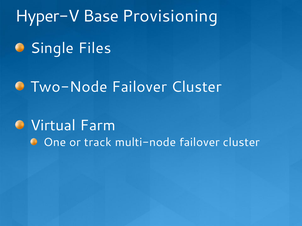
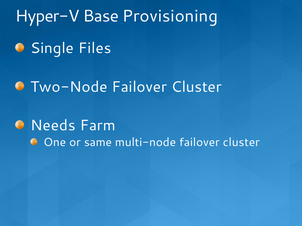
Virtual: Virtual -> Needs (53, 126)
track: track -> same (98, 142)
